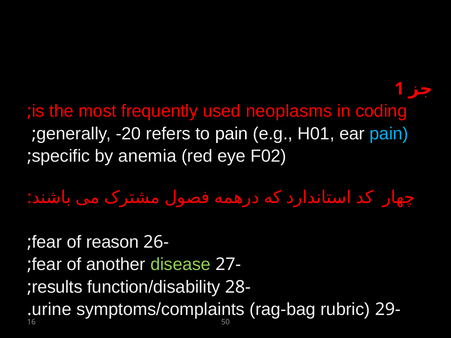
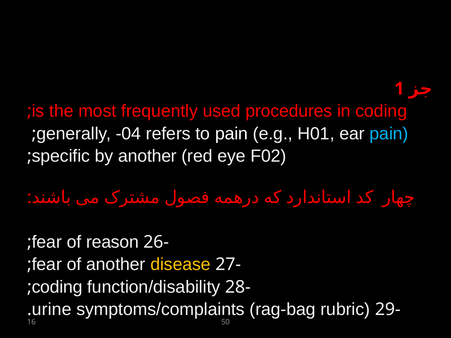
neoplasms: neoplasms -> procedures (289, 111)
-20: -20 -> -04 (128, 134)
by anemia: anemia -> another (148, 156)
disease colour: light green -> yellow (181, 265)
results: results -> coding (57, 287)
